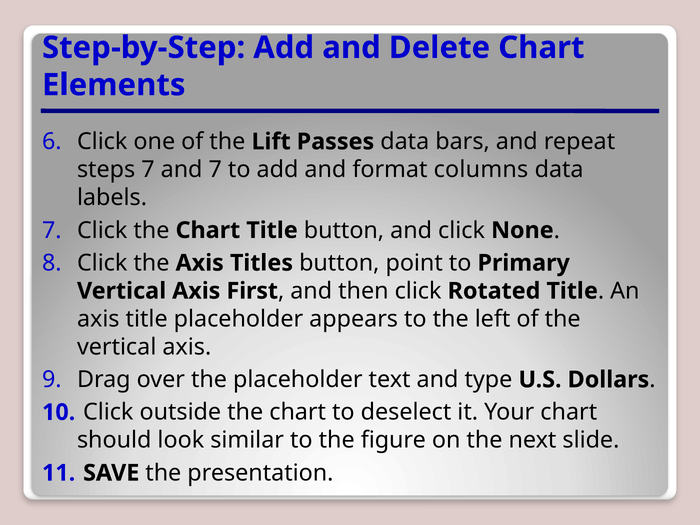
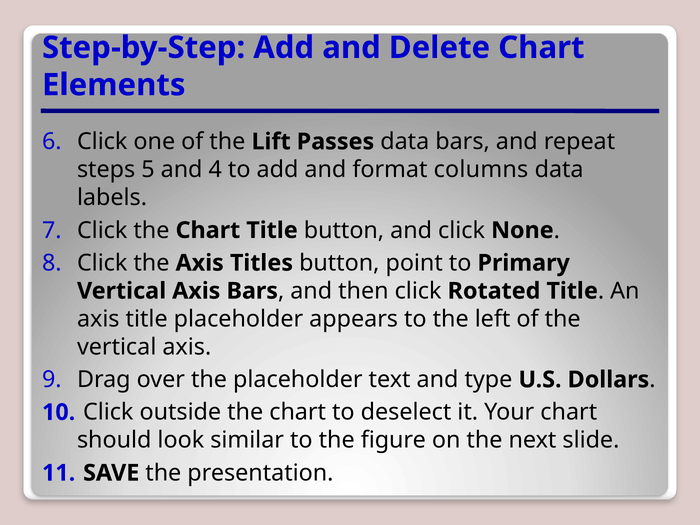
steps 7: 7 -> 5 (148, 170)
and 7: 7 -> 4 (215, 170)
Axis First: First -> Bars (252, 291)
